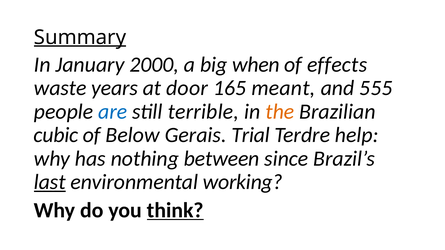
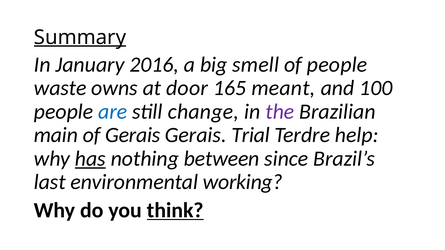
2000: 2000 -> 2016 (154, 65)
when: when -> smell (256, 65)
of effects: effects -> people (337, 65)
years: years -> owns (115, 88)
555: 555 -> 100 (376, 88)
terrible: terrible -> change (203, 112)
the colour: orange -> purple (280, 112)
cubic: cubic -> main (56, 135)
of Below: Below -> Gerais (133, 135)
has underline: none -> present (90, 159)
last underline: present -> none (50, 182)
